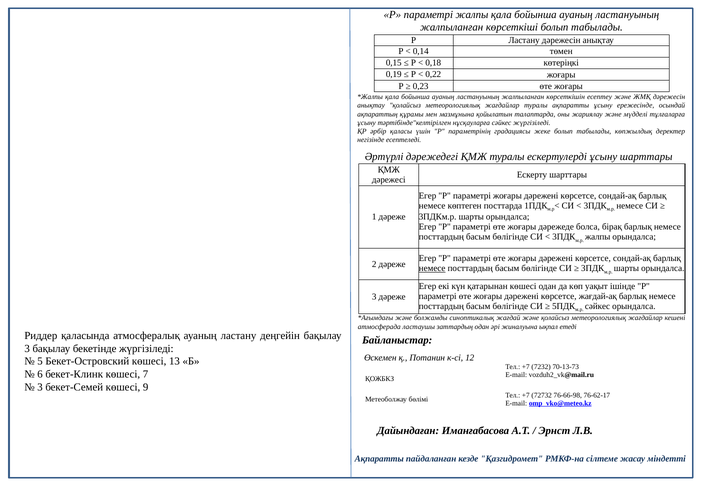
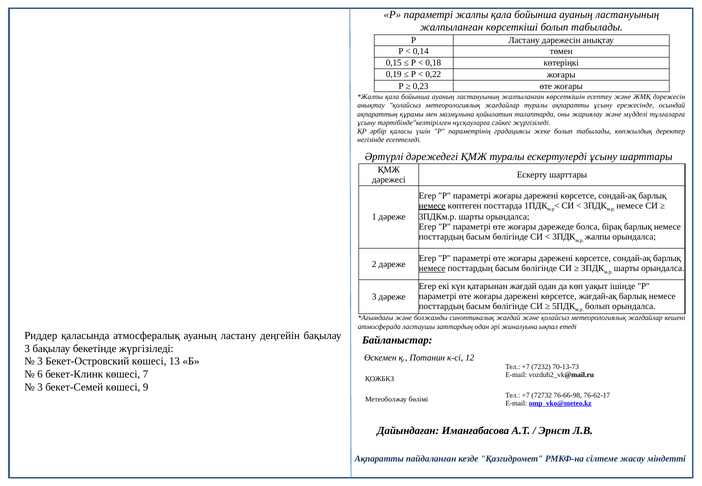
немесе underline: none -> present (432, 206)
қатарынан көшесі: көшесі -> жағдай (523, 286)
сәйкес: сәйкес -> болып (597, 306)
5: 5 -> 3 (40, 361)
